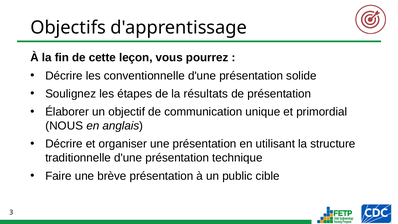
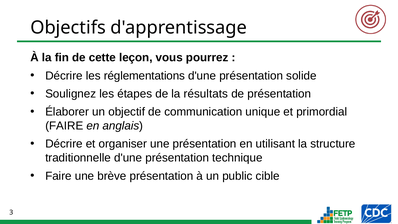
conventionnelle: conventionnelle -> réglementations (144, 76)
NOUS: NOUS -> FAIRE (64, 126)
